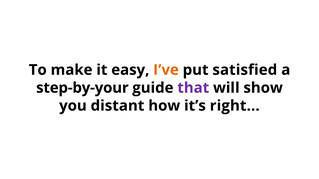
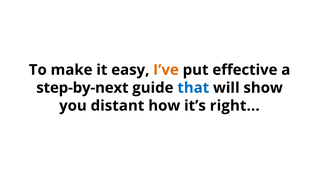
satisfied: satisfied -> effective (245, 70)
step-by-your: step-by-your -> step-by-next (82, 88)
that colour: purple -> blue (193, 88)
